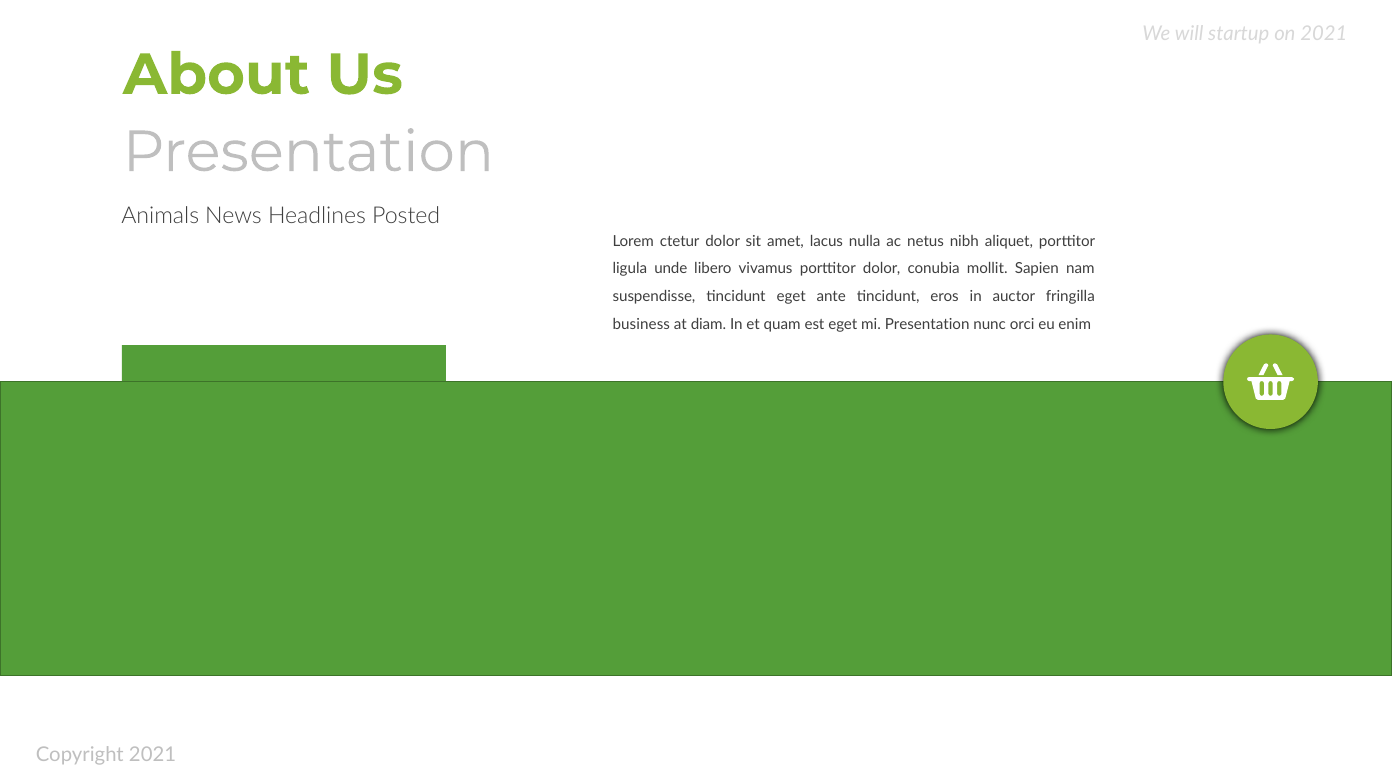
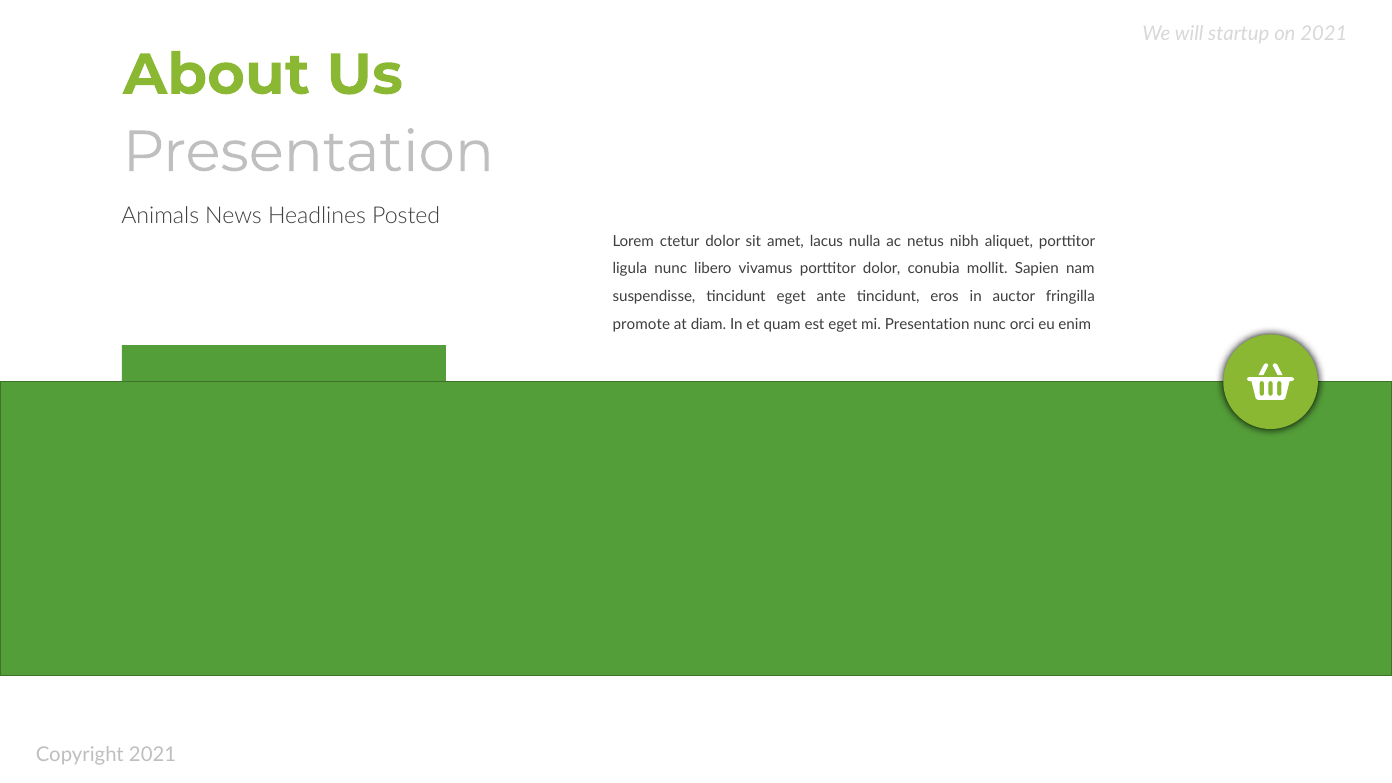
ligula unde: unde -> nunc (671, 269)
business: business -> promote (641, 324)
